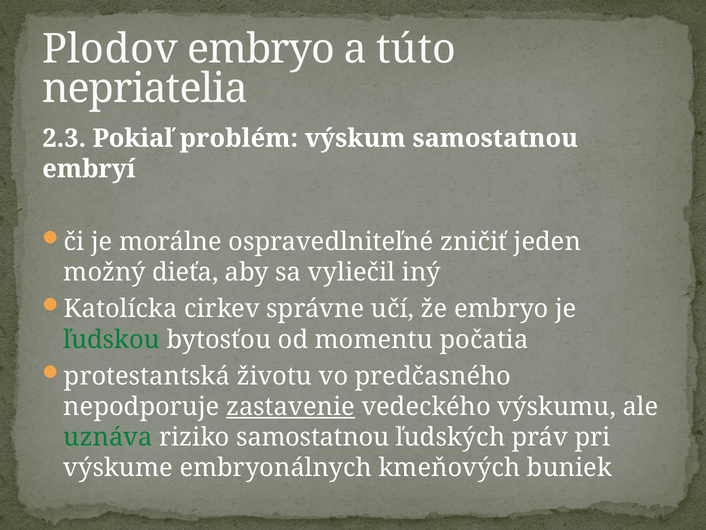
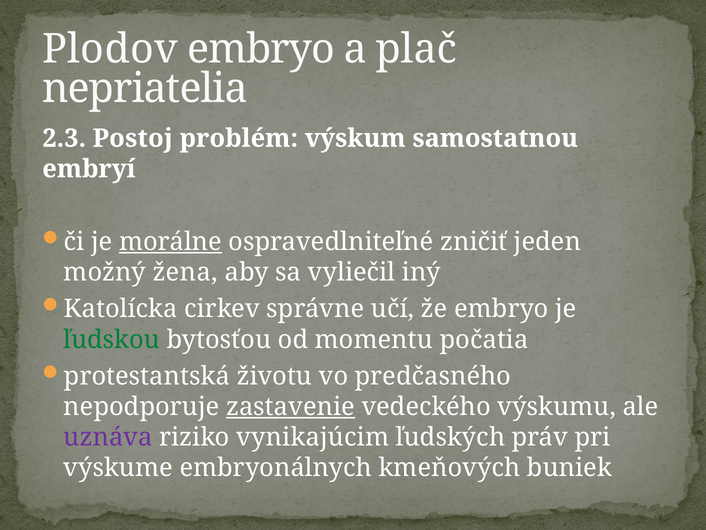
túto: túto -> plač (416, 49)
Pokiaľ: Pokiaľ -> Postoj (133, 138)
morálne underline: none -> present (170, 242)
dieťa: dieťa -> žena (185, 272)
uznáva colour: green -> purple (108, 437)
riziko samostatnou: samostatnou -> vynikajúcim (313, 437)
